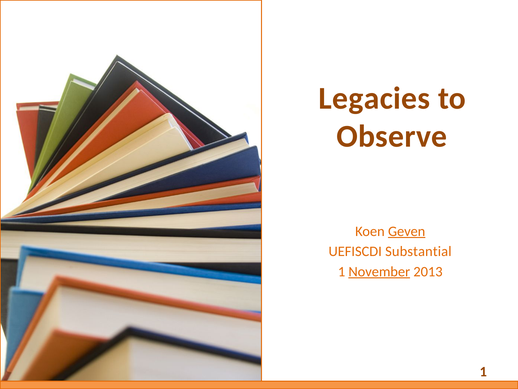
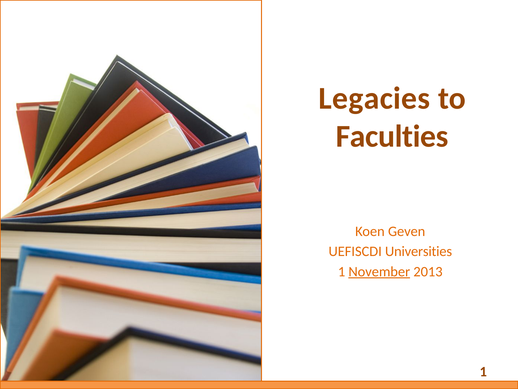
Observe: Observe -> Faculties (392, 136)
Geven underline: present -> none (407, 231)
Substantial: Substantial -> Universities (419, 251)
